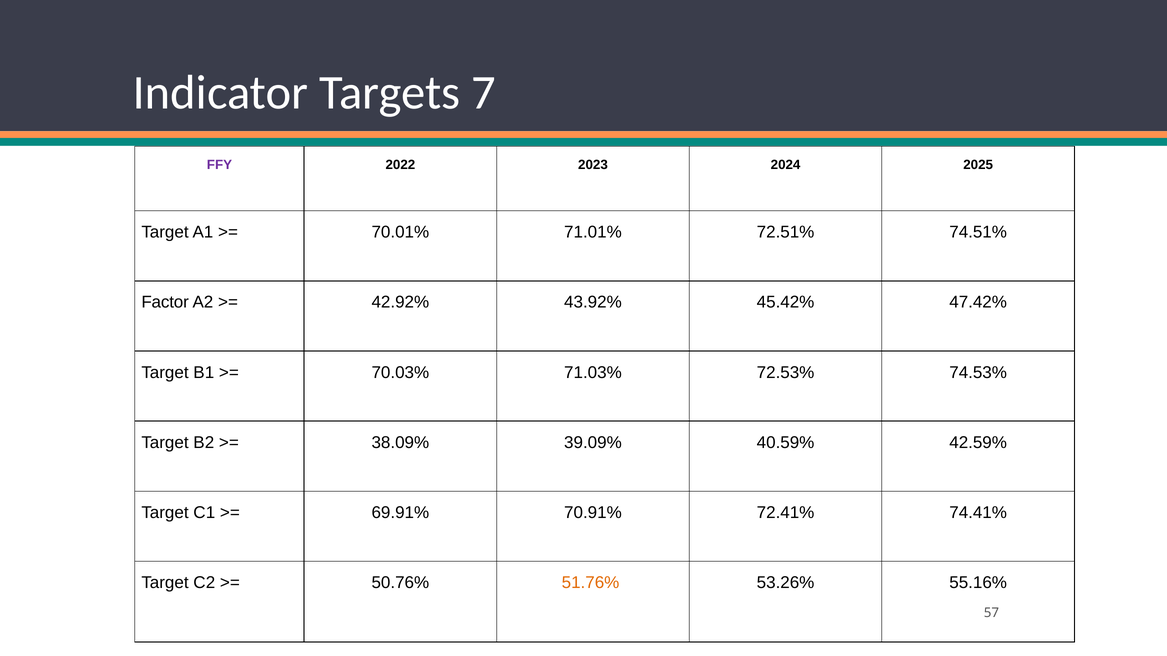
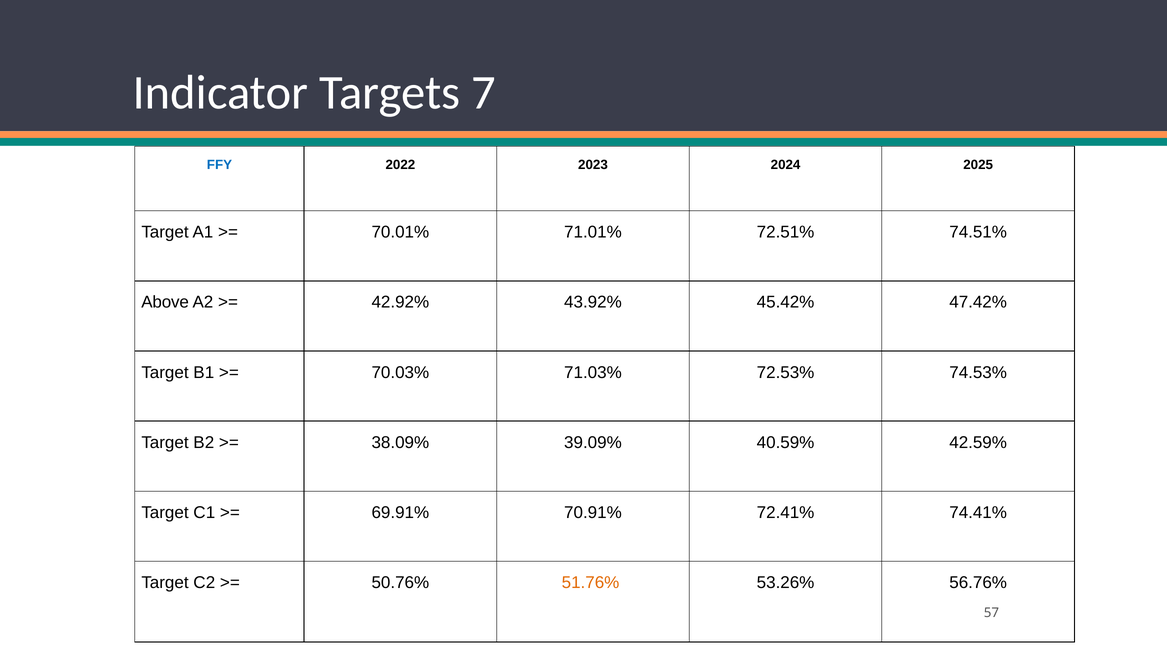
FFY colour: purple -> blue (219, 165)
Factor: Factor -> Above (165, 303)
55.16%: 55.16% -> 56.76% (978, 583)
